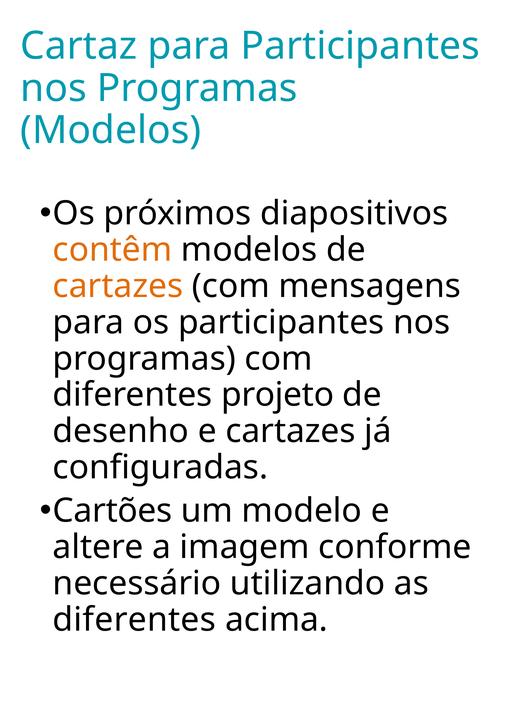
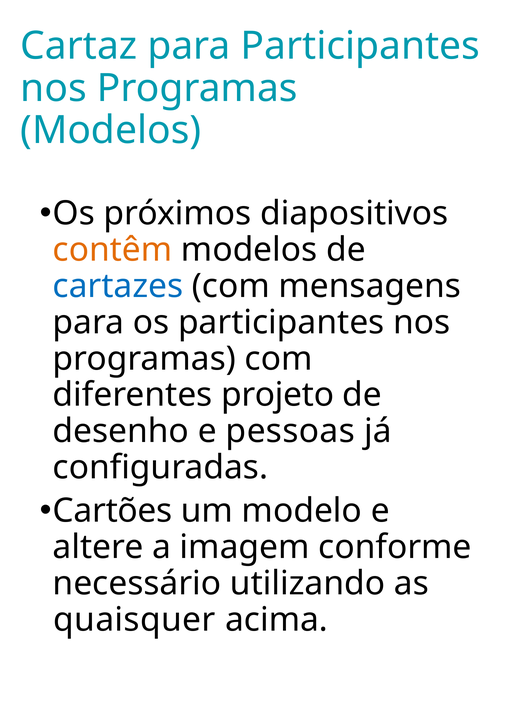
cartazes colour: orange -> blue (118, 286)
e cartazes: cartazes -> pessoas (290, 431)
diferentes: diferentes -> quaisquer (134, 620)
